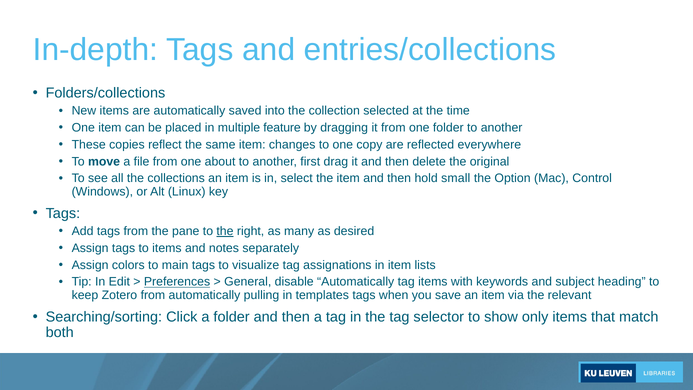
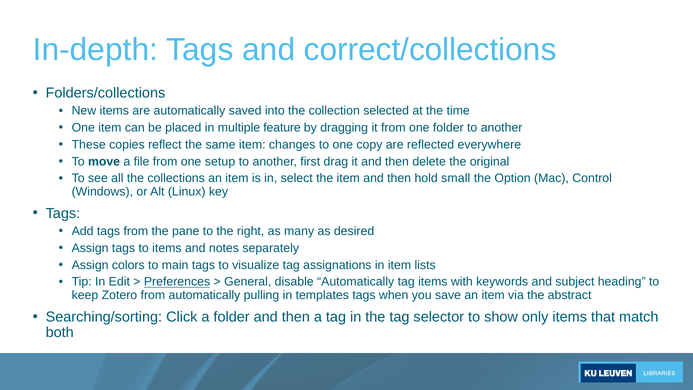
entries/collections: entries/collections -> correct/collections (430, 50)
about: about -> setup (220, 161)
the underline: present -> none (225, 231)
relevant: relevant -> abstract (570, 295)
